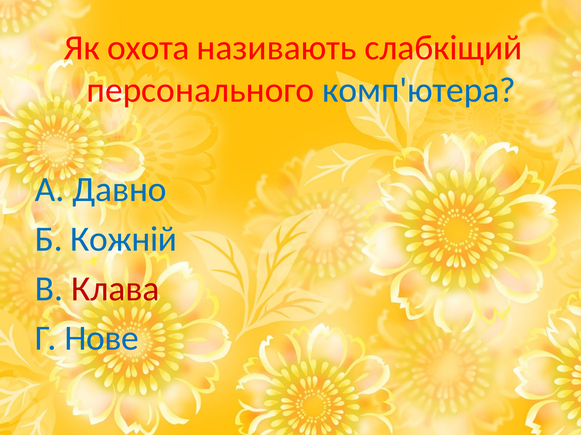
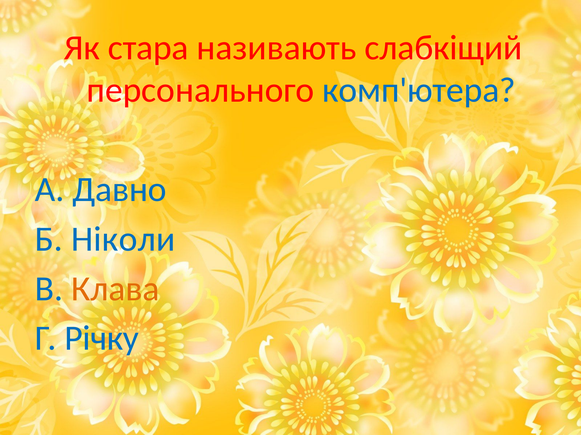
охота: охота -> стара (148, 48)
Кожній: Кожній -> Ніколи (123, 239)
Клава colour: red -> orange (115, 289)
Нове: Нове -> Річку (102, 339)
